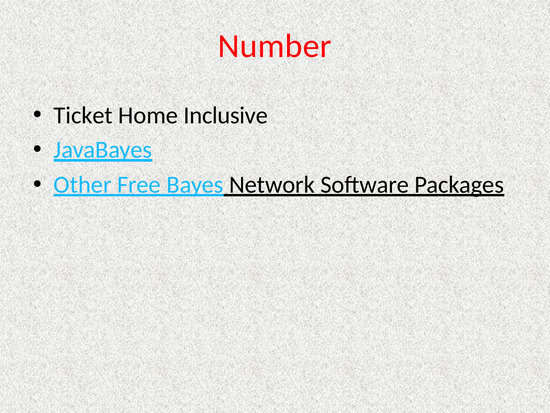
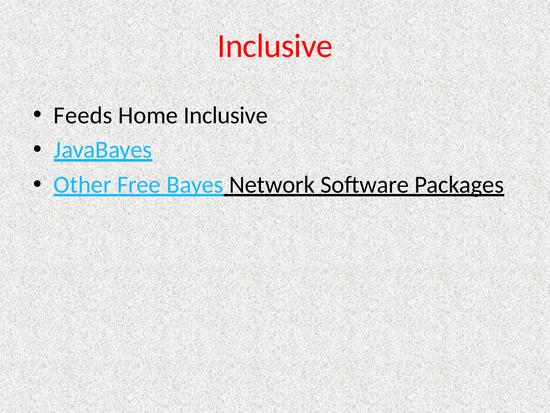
Number: Number -> Inclusive (275, 46)
Ticket: Ticket -> Feeds (83, 115)
